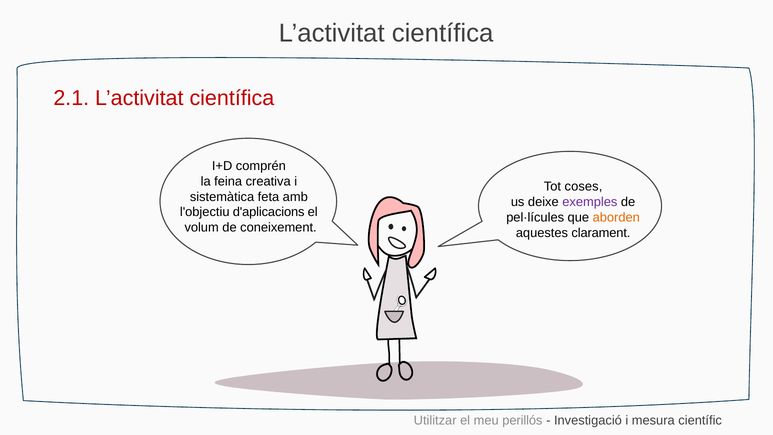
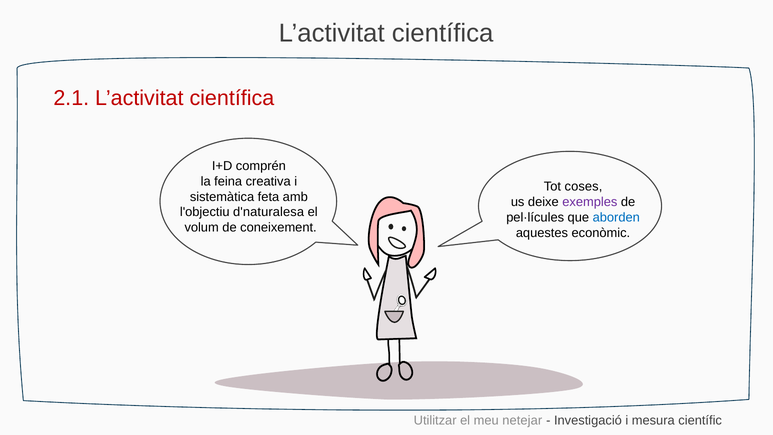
d'aplicacions: d'aplicacions -> d'naturalesa (269, 212)
aborden colour: orange -> blue (616, 217)
clarament: clarament -> econòmic (601, 233)
perillós: perillós -> netejar (522, 420)
